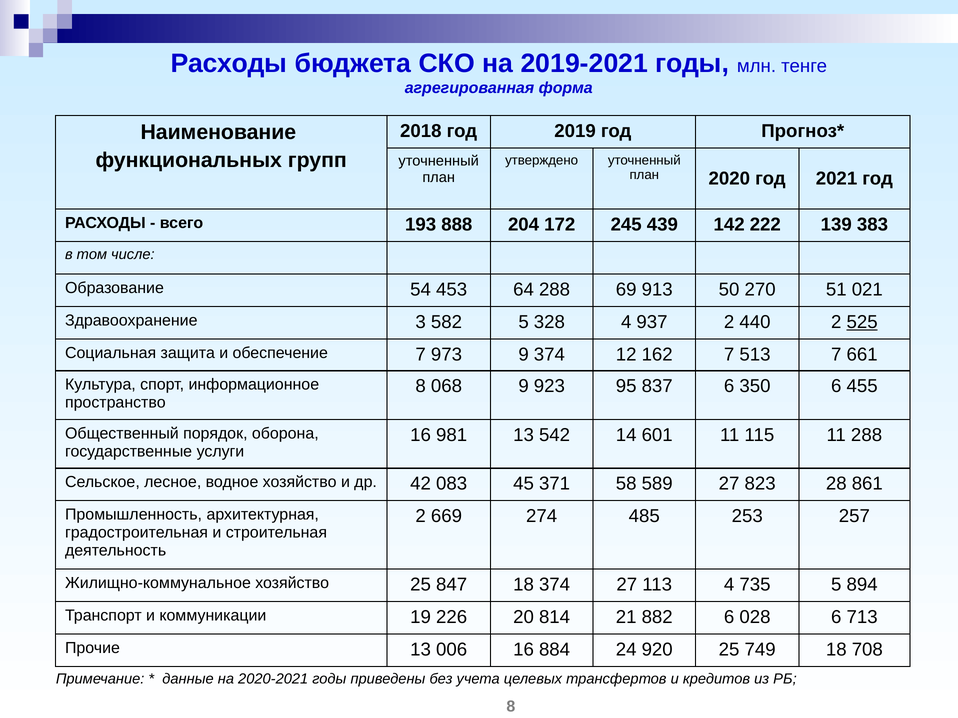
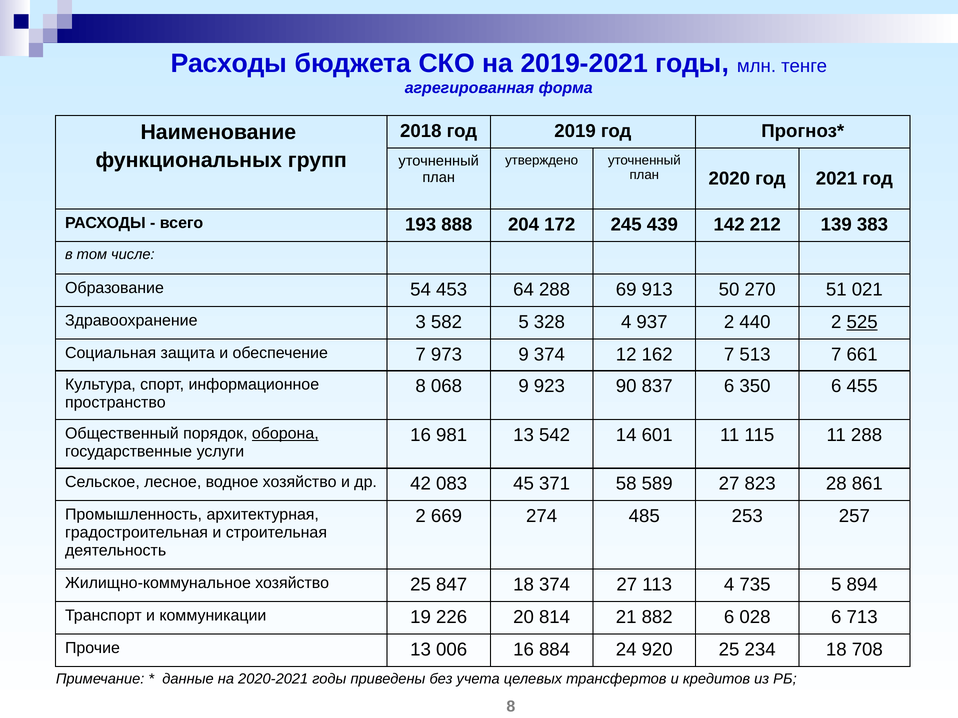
222: 222 -> 212 (765, 225)
95: 95 -> 90 (626, 387)
оборона underline: none -> present (285, 434)
749: 749 -> 234 (760, 650)
